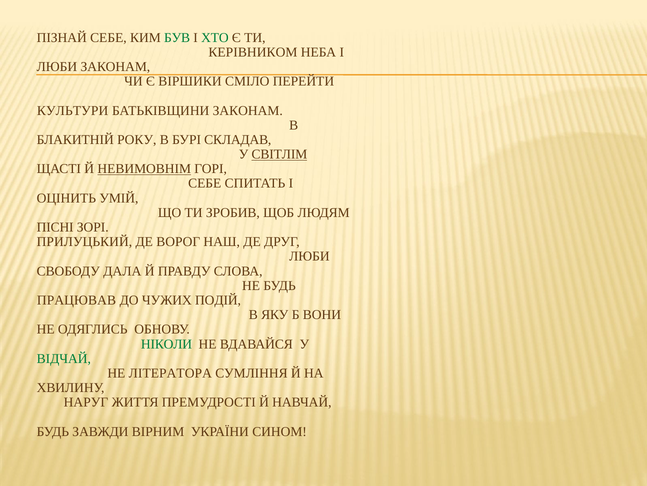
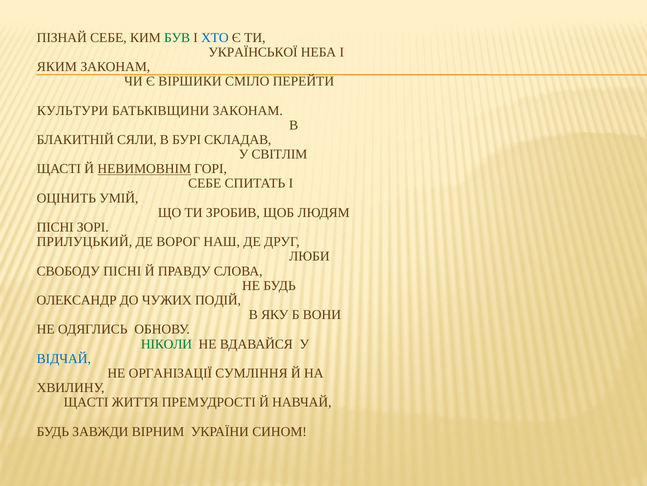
ХТО colour: green -> blue (215, 38)
КЕРІВНИКОМ: КЕРІВНИКОМ -> УКРАЇНСЬКОЇ (253, 52)
ЛЮБИ: ЛЮБИ -> ЯКИМ (57, 67)
РОКУ: РОКУ -> СЯЛИ (137, 140)
СВІТЛІМ underline: present -> none (279, 154)
СВОБОДУ ДАЛА: ДАЛА -> ПІСНІ (122, 271)
ПРАЦЮВАВ: ПРАЦЮВАВ -> ОЛЕКСАНДР (77, 300)
ВІДЧАЙ colour: green -> blue (64, 358)
ЛІТЕРАТОРА: ЛІТЕРАТОРА -> ОРГАНІЗАЦІЇ (170, 373)
НАРУГ: НАРУГ -> ЩАСТІ (86, 402)
